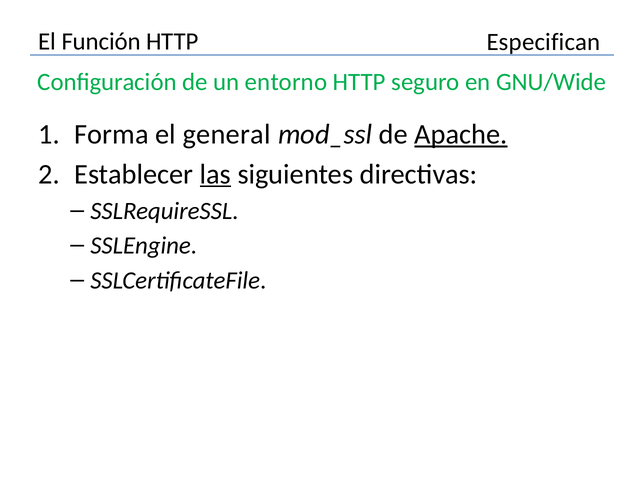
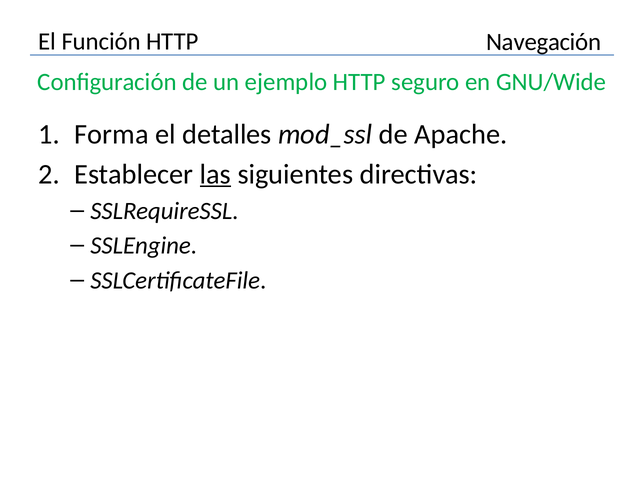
Especifican: Especifican -> Navegación (544, 42)
entorno: entorno -> ejemplo (286, 82)
general: general -> detalles (227, 134)
Apache underline: present -> none (461, 134)
